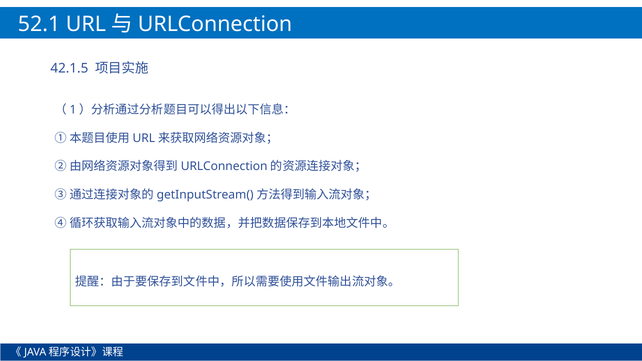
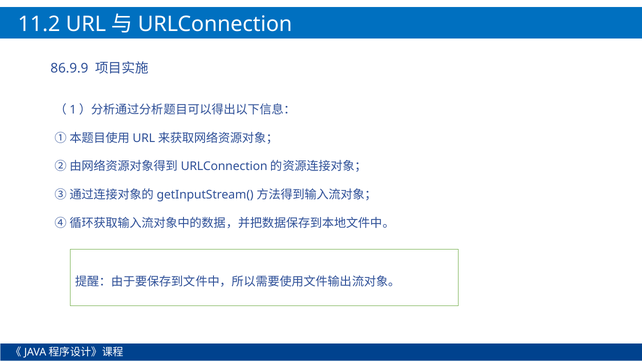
52.1: 52.1 -> 11.2 (39, 24)
42.1.5: 42.1.5 -> 86.9.9 (69, 69)
